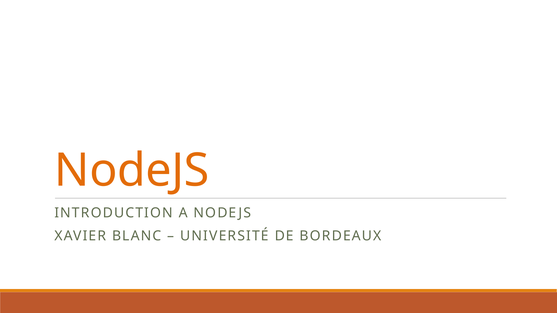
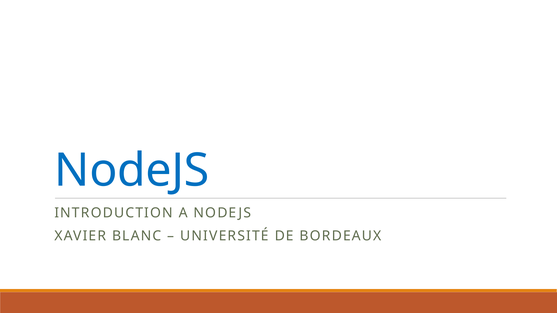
NodeJS colour: orange -> blue (132, 171)
